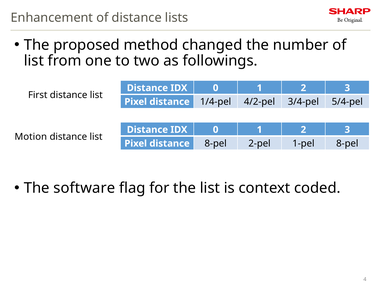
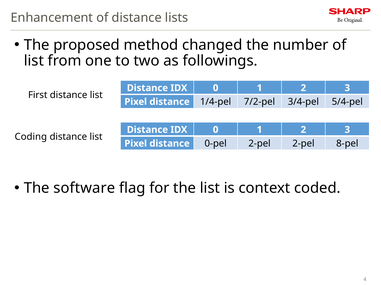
4/2-pel: 4/2-pel -> 7/2-pel (259, 102)
Motion: Motion -> Coding (31, 137)
distance 8-pel: 8-pel -> 0-pel (216, 144)
2-pel 1-pel: 1-pel -> 2-pel (303, 144)
